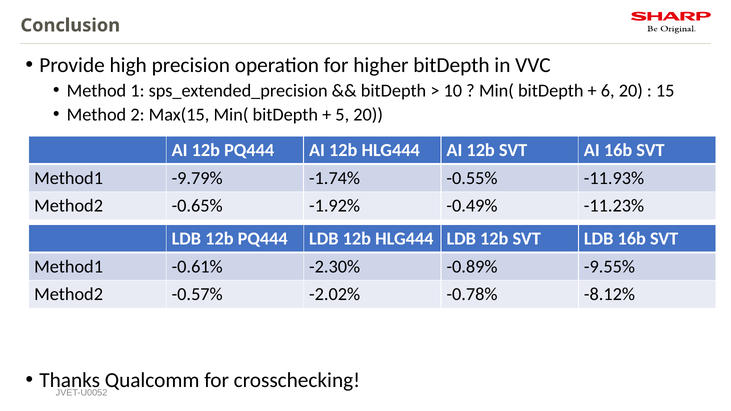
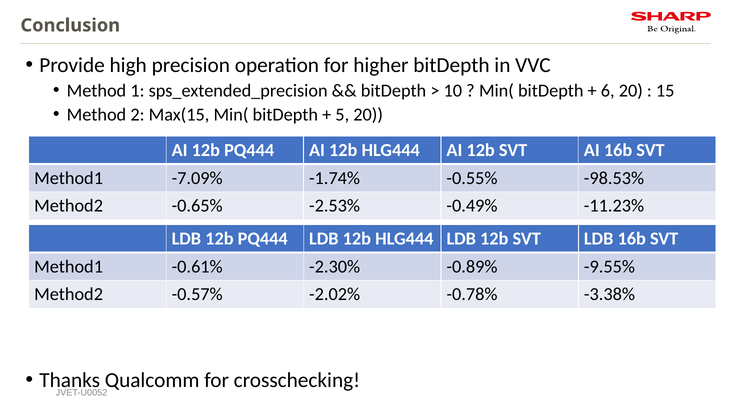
-9.79%: -9.79% -> -7.09% (197, 178)
-11.93%: -11.93% -> -98.53% (614, 178)
-1.92%: -1.92% -> -2.53% (335, 206)
-8.12%: -8.12% -> -3.38% (609, 295)
